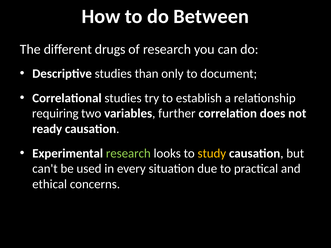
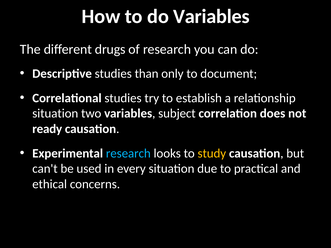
do Between: Between -> Variables (211, 17)
requiring: requiring -> situation (55, 114)
further: further -> subject (177, 114)
research colour: light green -> light blue (128, 153)
